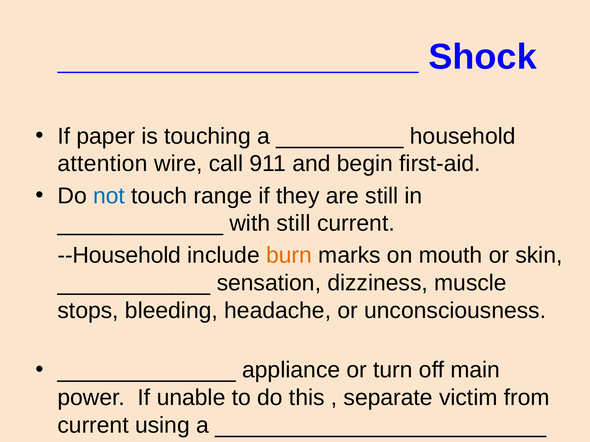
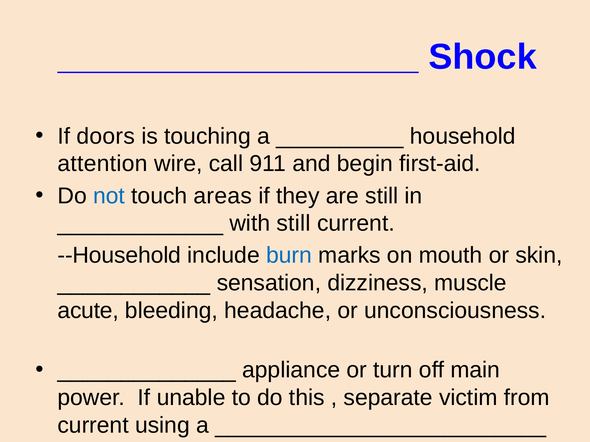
paper: paper -> doors (106, 136)
range: range -> areas (223, 196)
burn colour: orange -> blue (289, 256)
stops: stops -> acute (88, 311)
